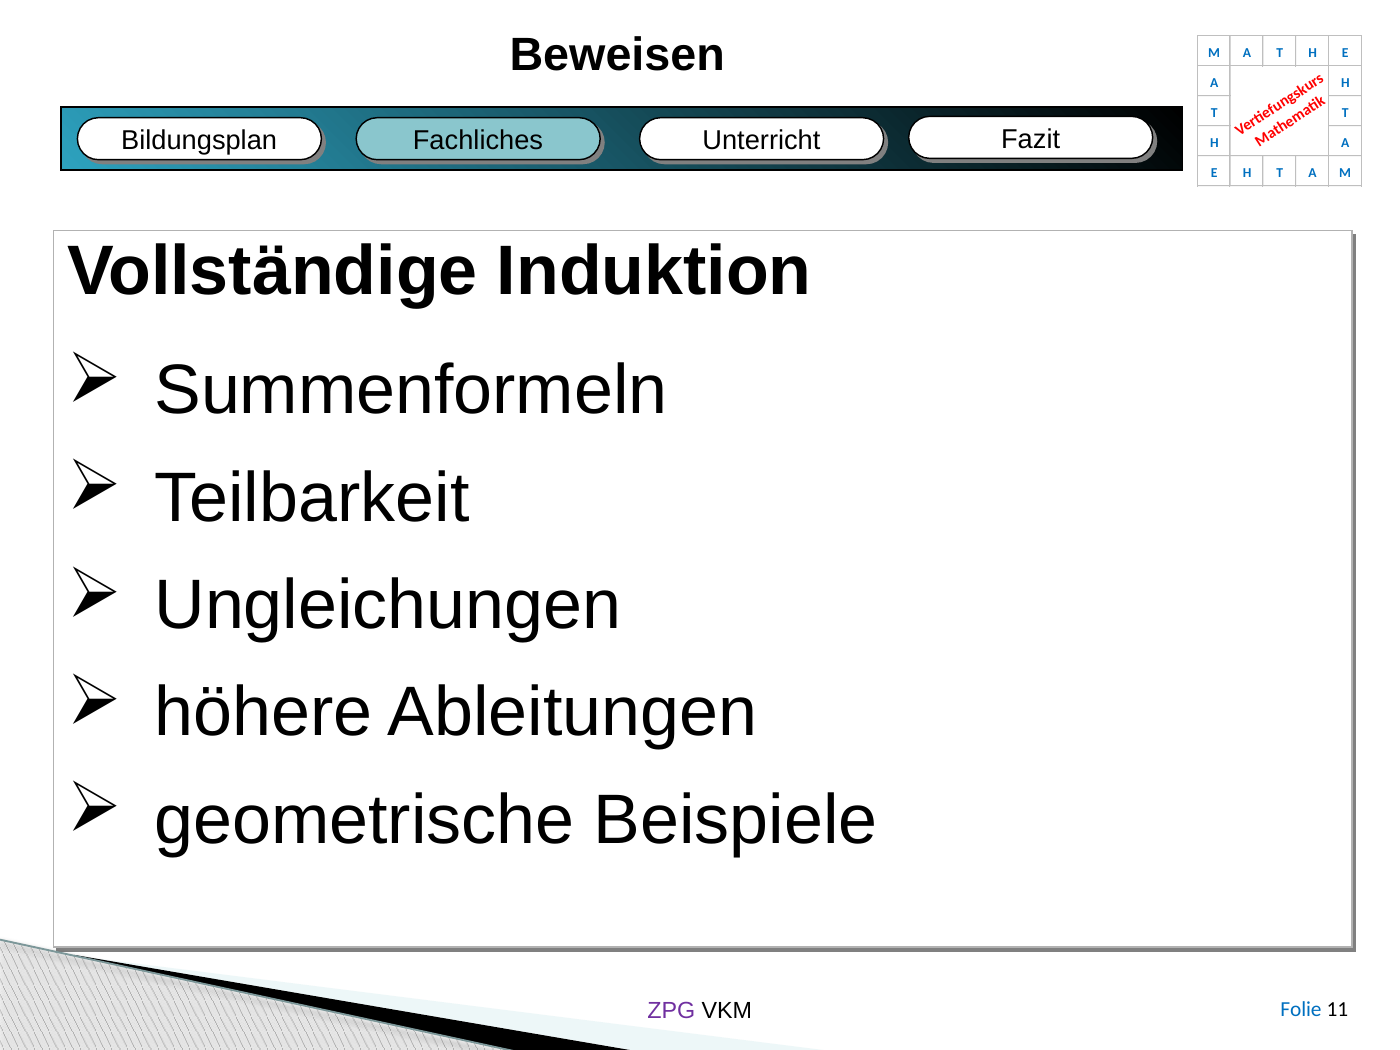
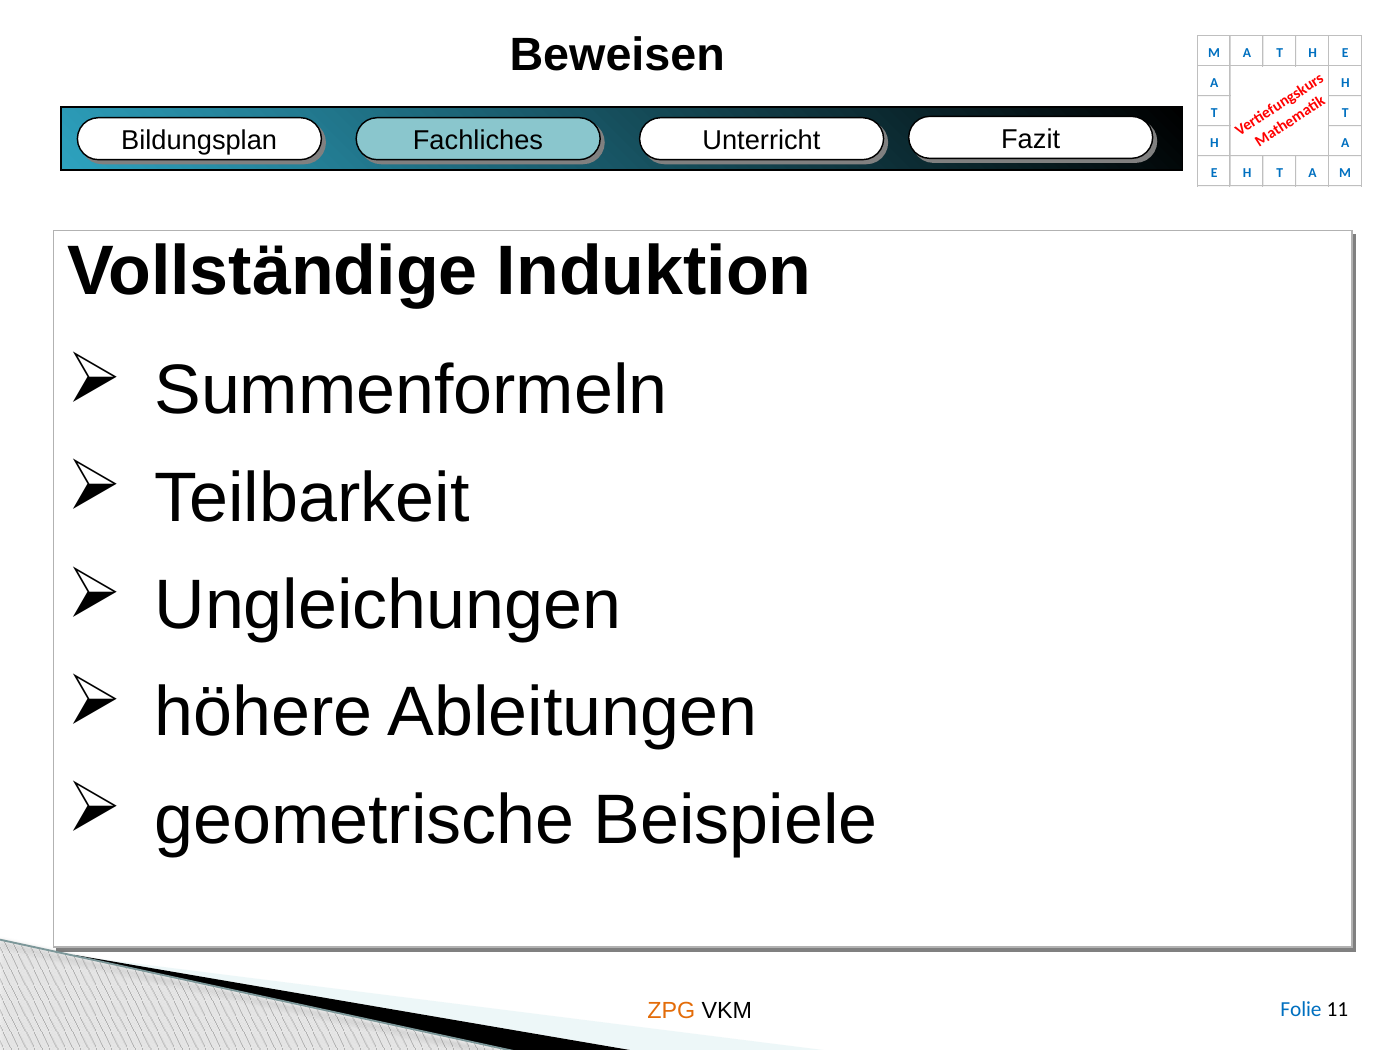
ZPG colour: purple -> orange (671, 1011)
